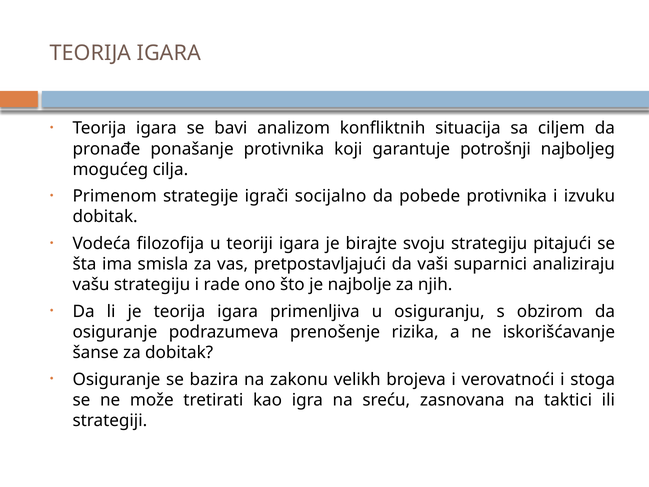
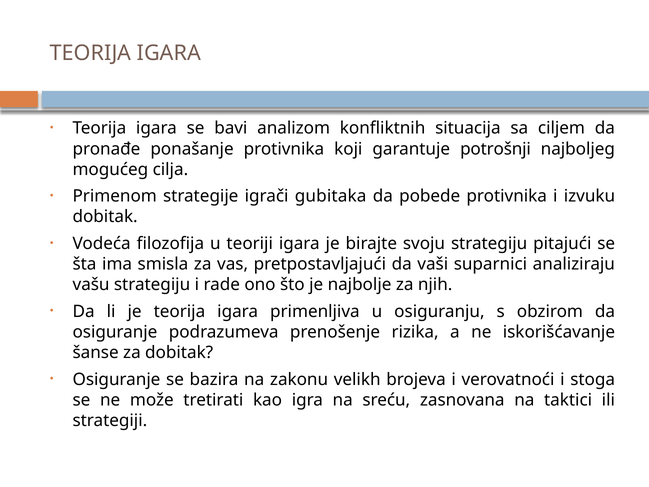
socijalno: socijalno -> gubitaka (331, 196)
